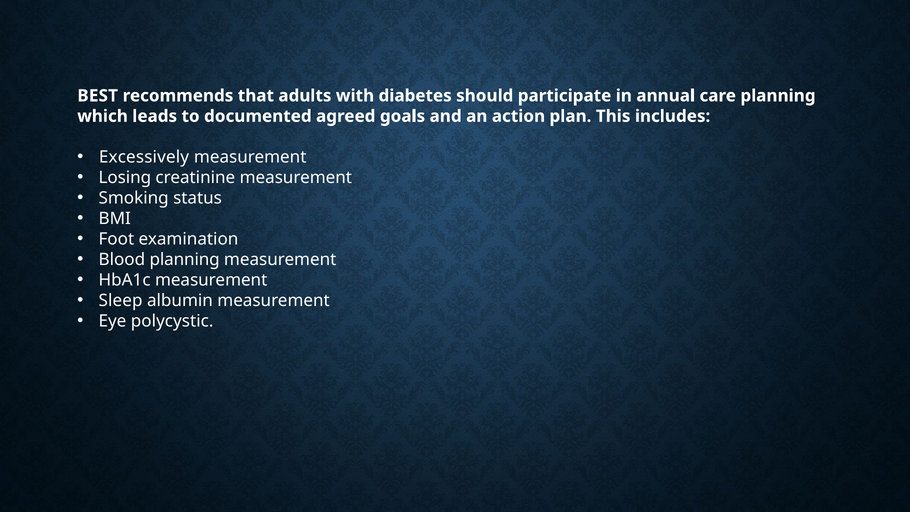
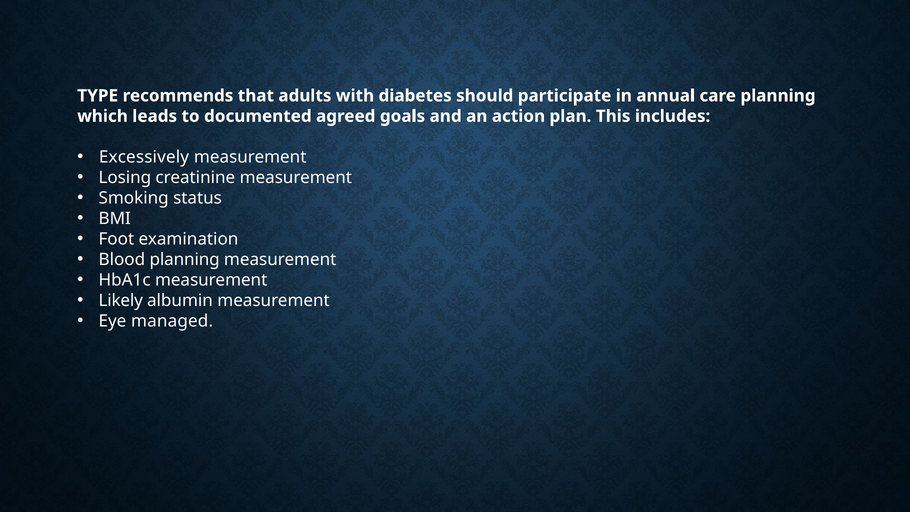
BEST: BEST -> TYPE (98, 96)
Sleep: Sleep -> Likely (121, 300)
polycystic: polycystic -> managed (172, 321)
